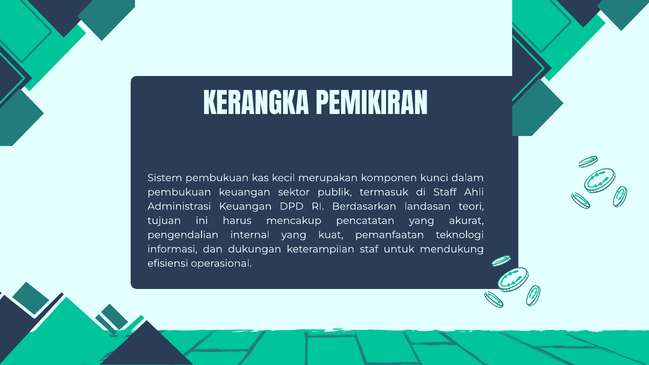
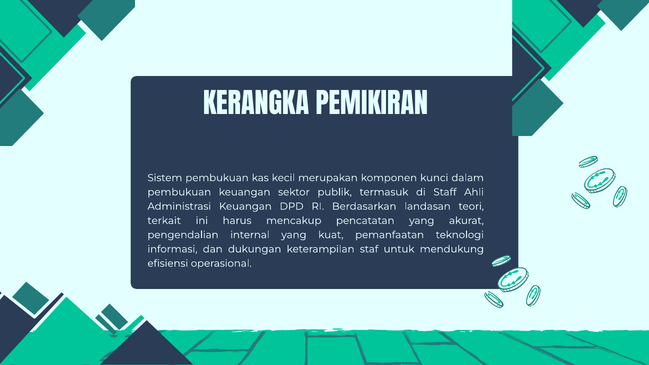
tujuan: tujuan -> terkait (164, 221)
